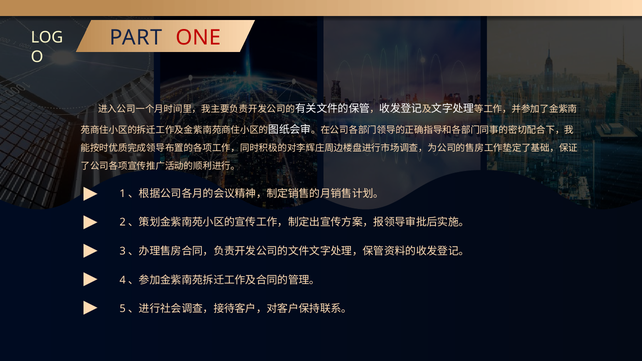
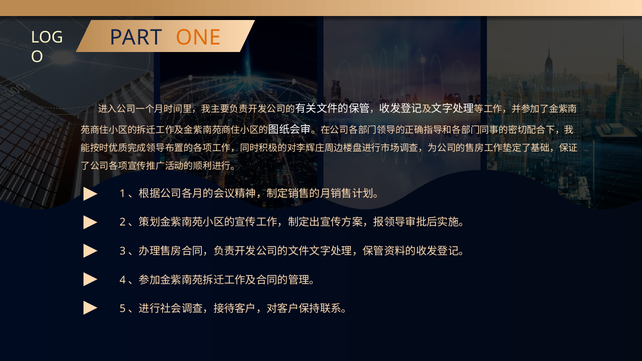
ONE colour: red -> orange (198, 37)
